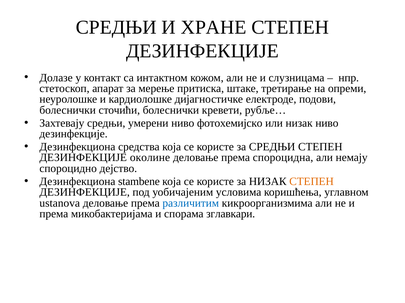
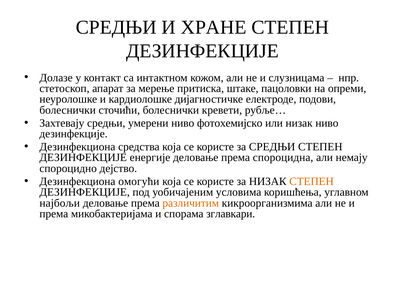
третирање: третирање -> пацоловки (286, 89)
околине: околине -> енергије (150, 158)
stambene: stambene -> омогући (139, 182)
ustanova: ustanova -> најбољи (60, 203)
различитим colour: blue -> orange (191, 203)
